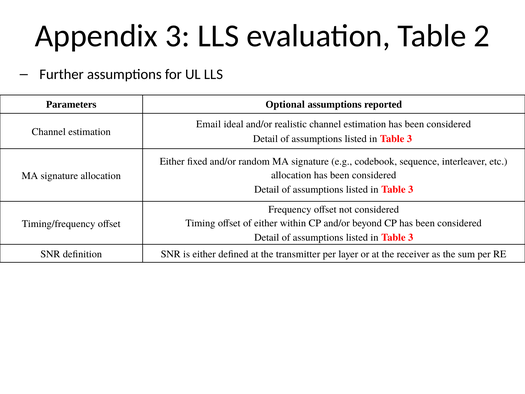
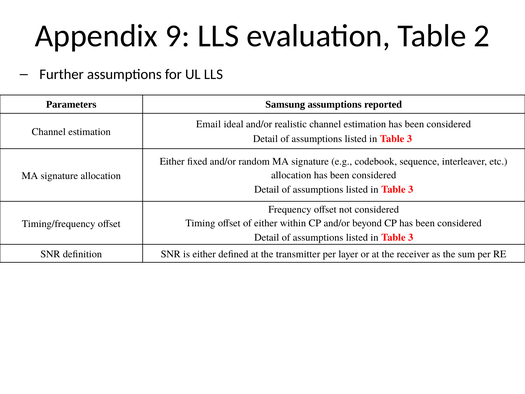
Appendix 3: 3 -> 9 (178, 36)
Optional: Optional -> Samsung (285, 104)
